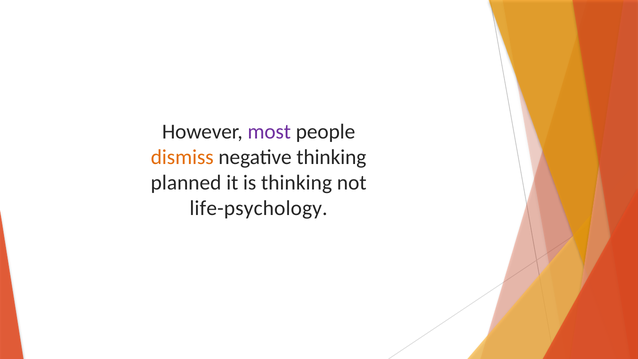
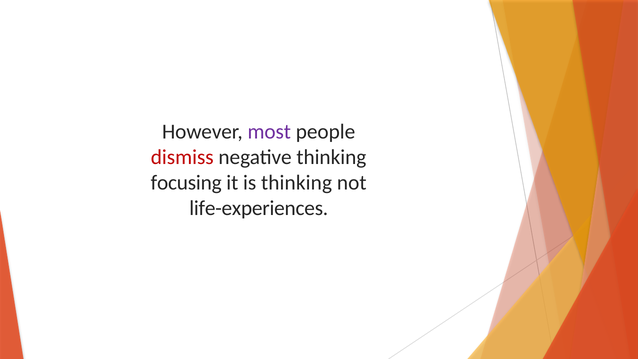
dismiss colour: orange -> red (182, 157)
planned: planned -> focusing (186, 183)
life-psychology: life-psychology -> life-experiences (259, 208)
